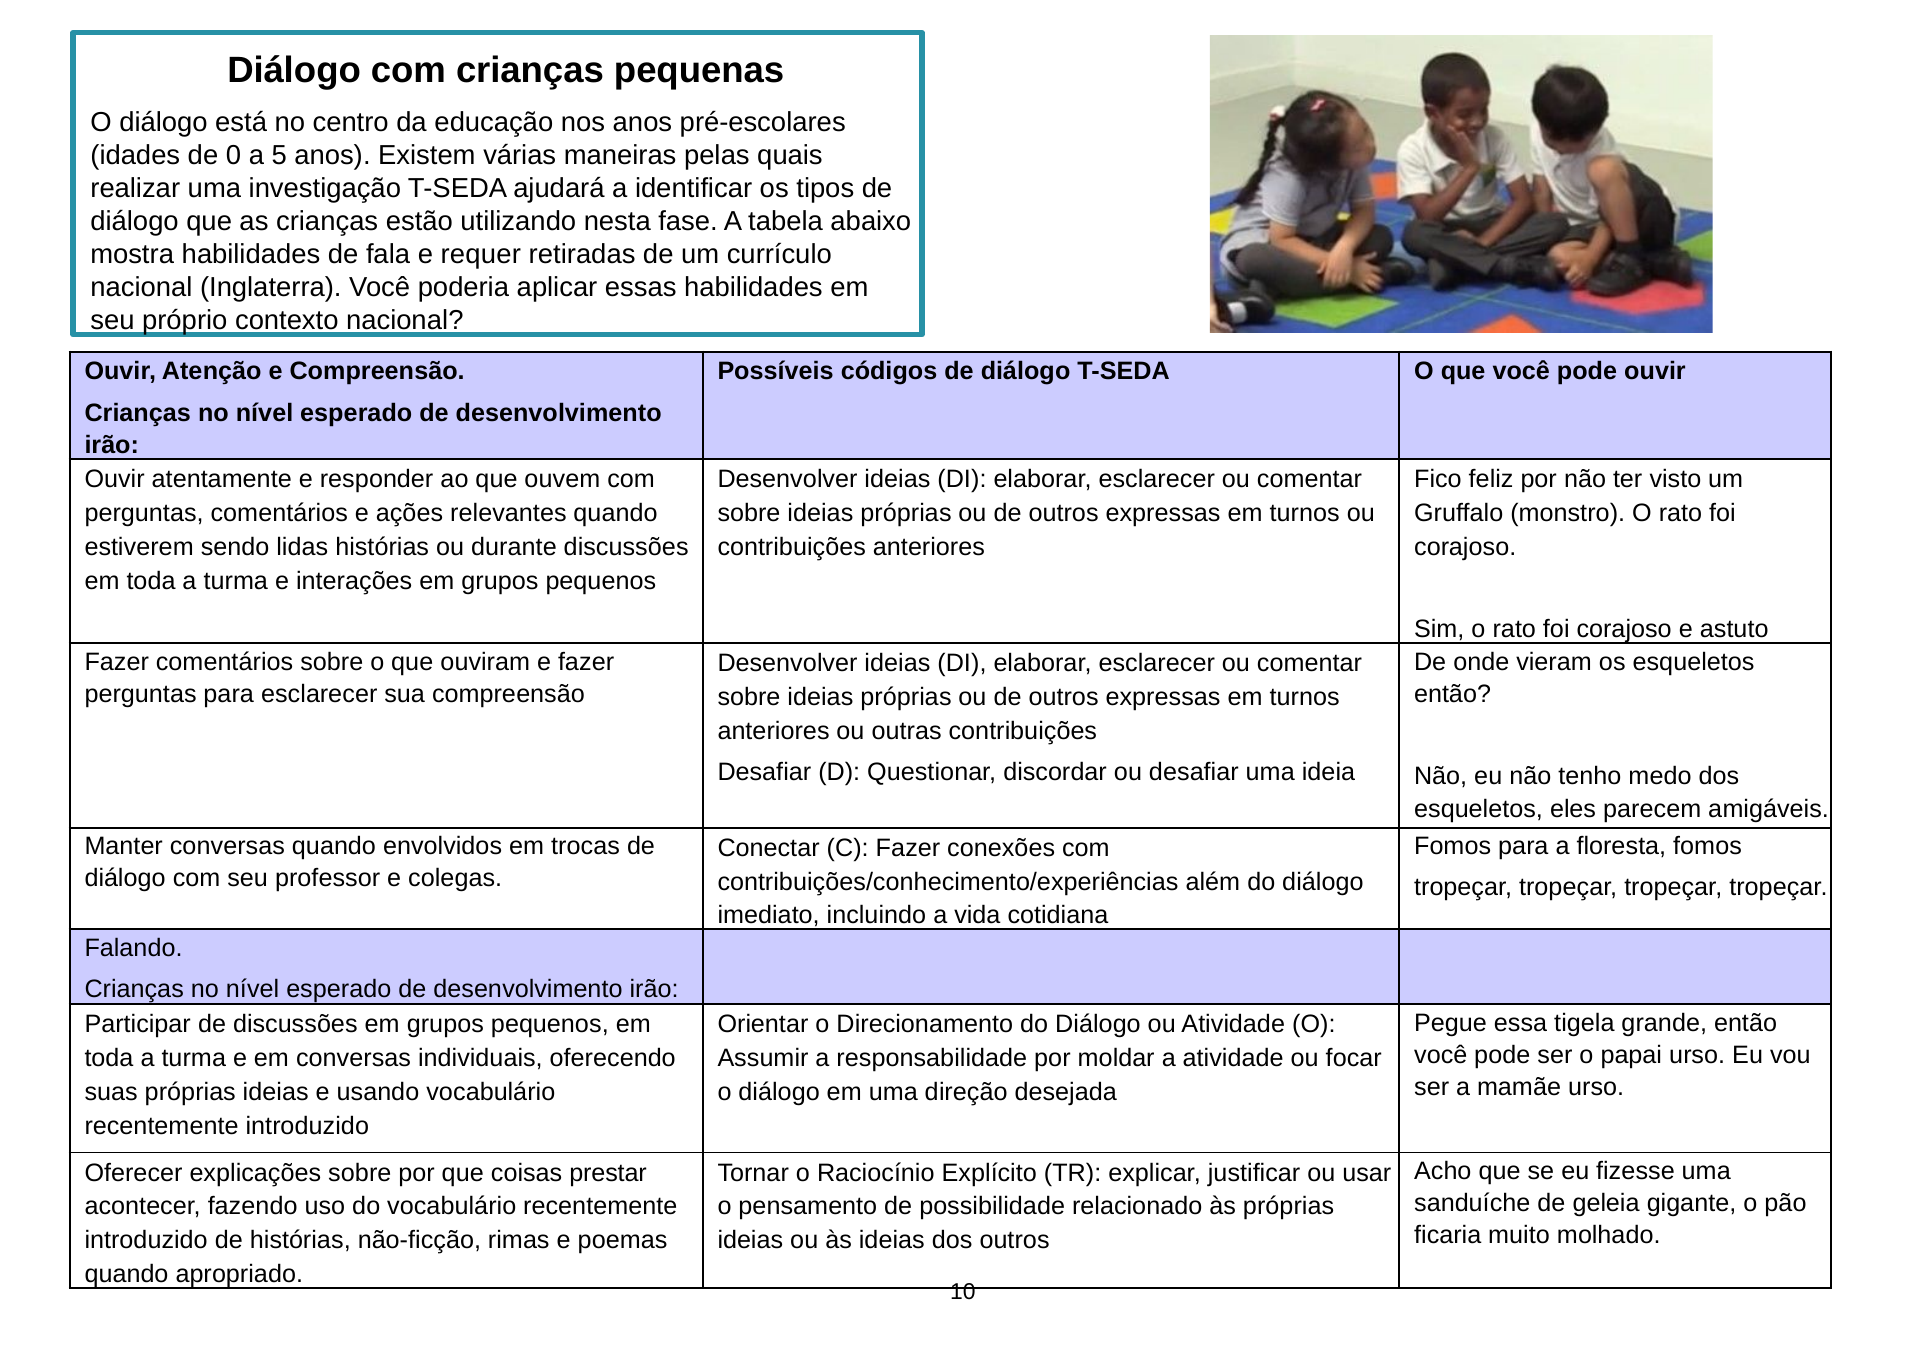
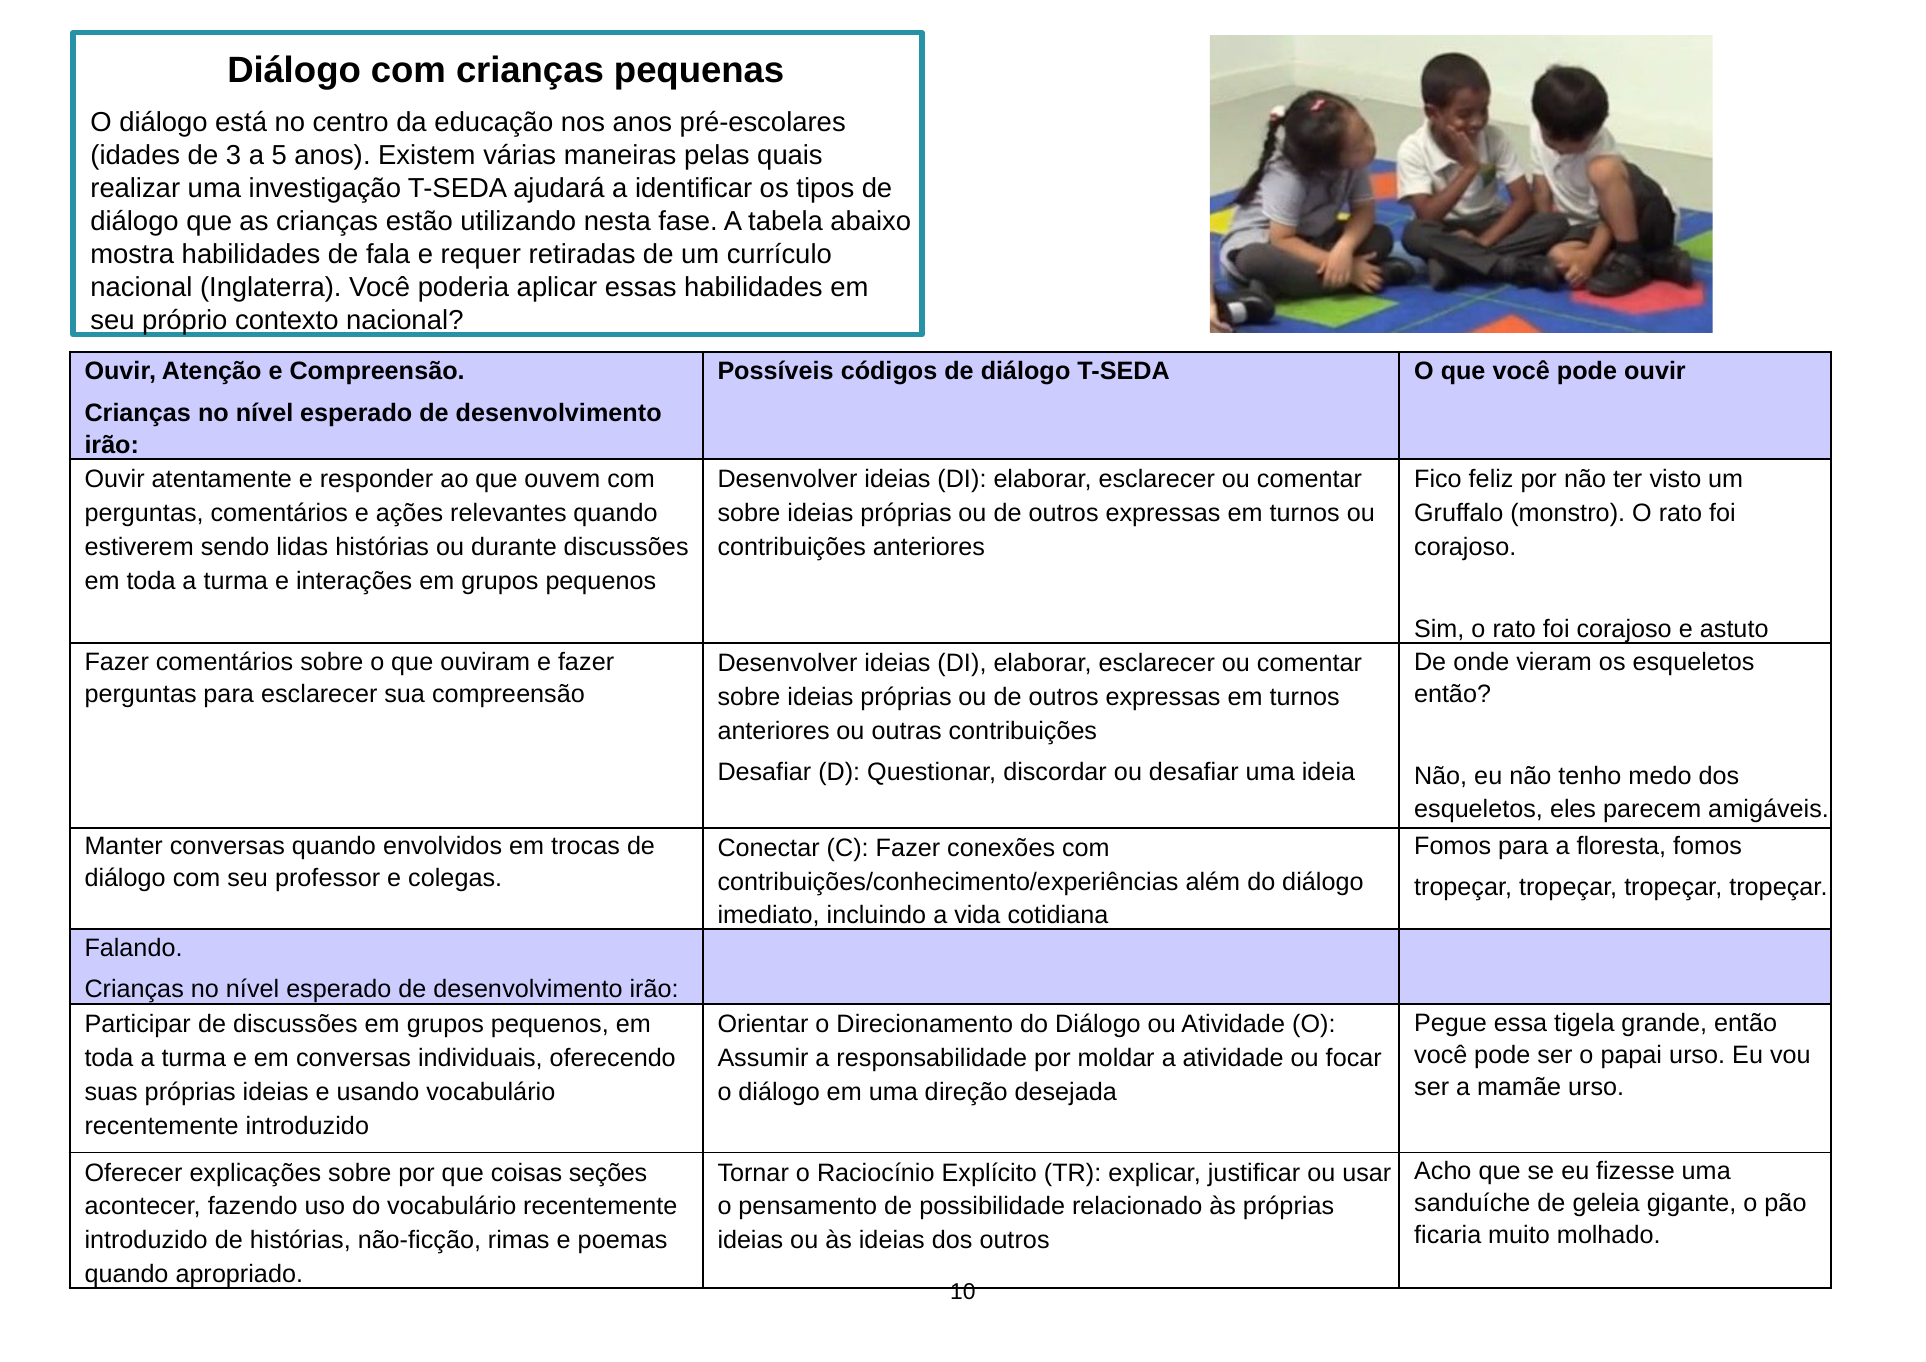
0: 0 -> 3 (233, 155)
prestar: prestar -> seções (608, 1173)
